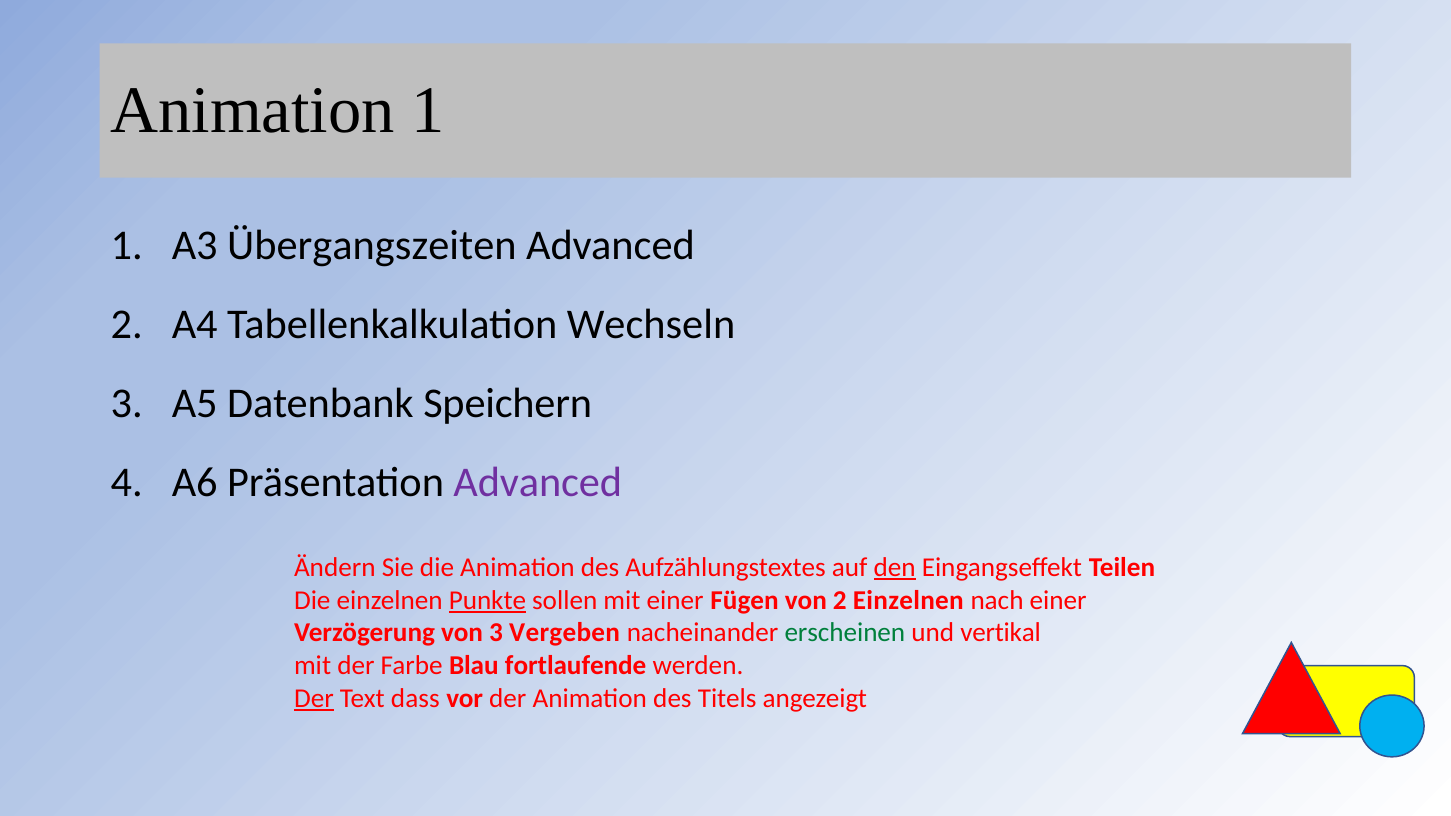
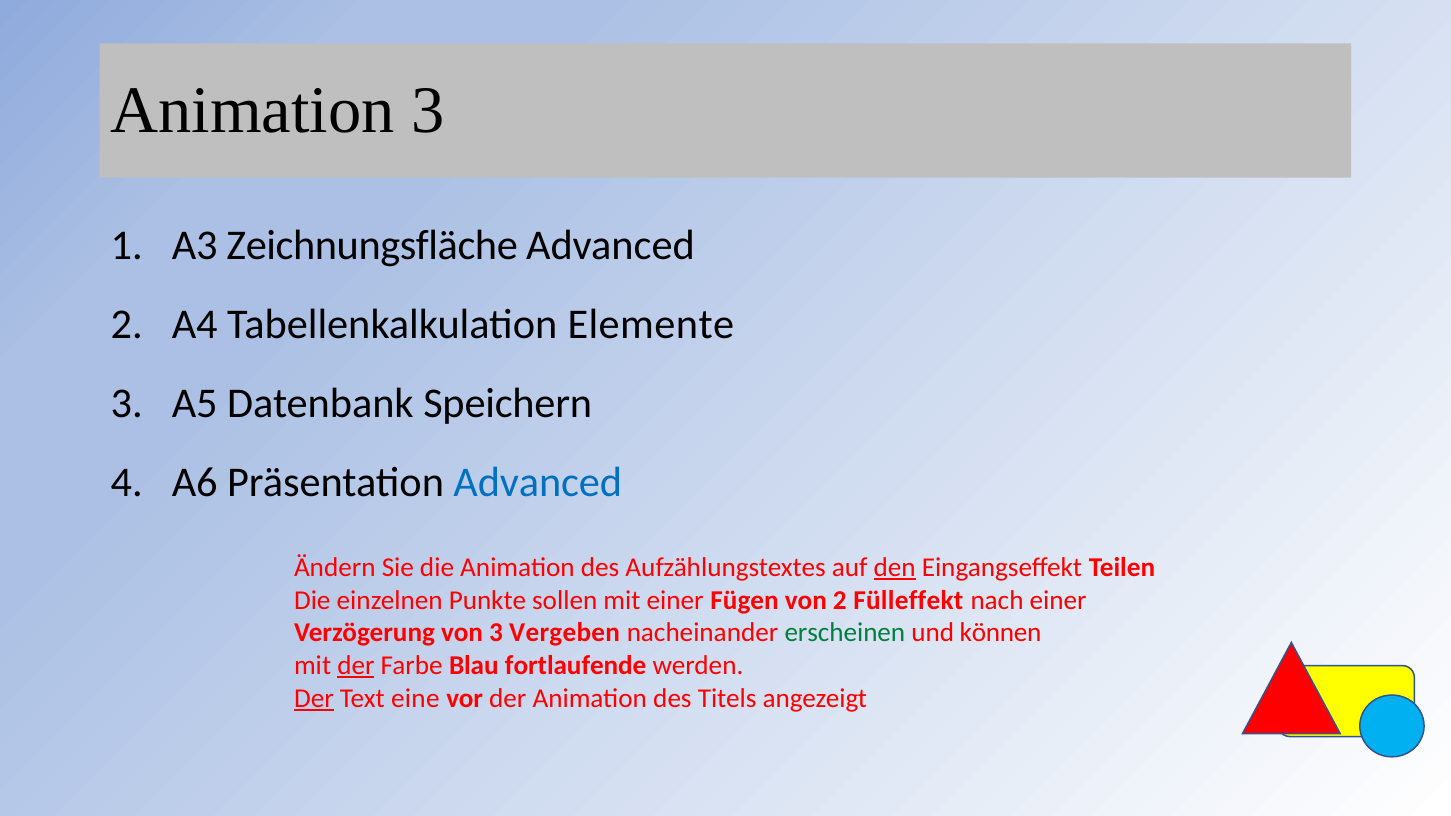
Animation 1: 1 -> 3 (428, 110)
Übergangszeiten: Übergangszeiten -> Zeichnungsfläche (372, 245)
Wechseln: Wechseln -> Elemente (651, 324)
Advanced colour: purple -> blue (538, 482)
Punkte underline: present -> none (487, 600)
2 Einzelnen: Einzelnen -> Fülleffekt (908, 600)
vertikal: vertikal -> können (1001, 633)
der underline: none -> present (356, 666)
dass: dass -> eine (415, 698)
